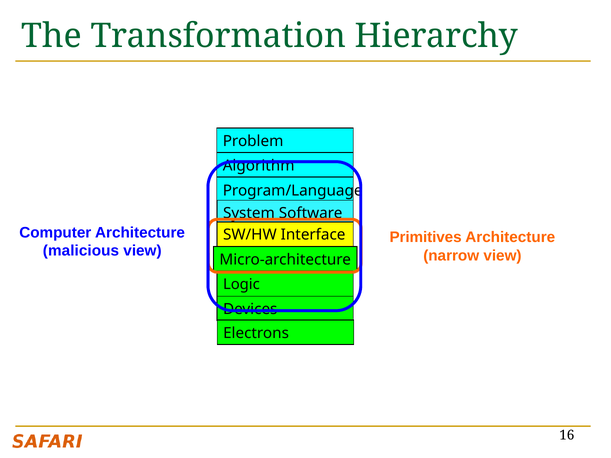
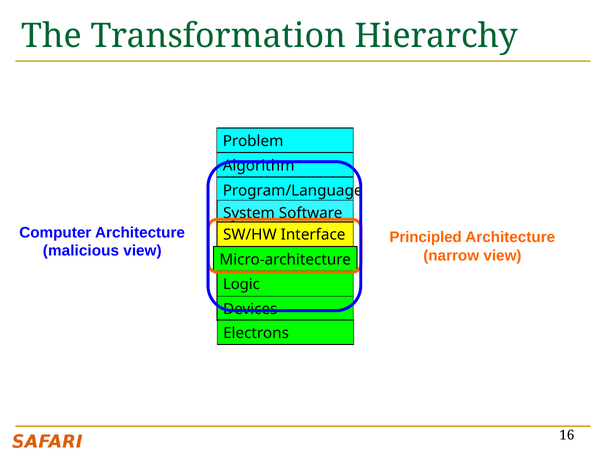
Primitives: Primitives -> Principled (426, 238)
